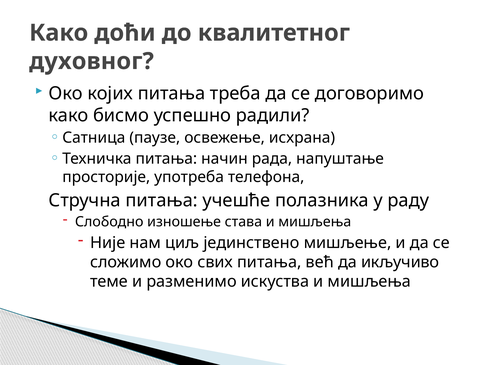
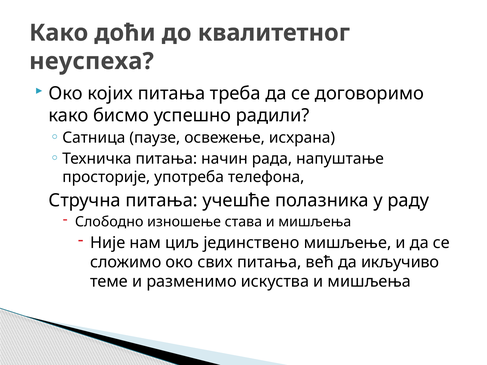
духовног: духовног -> неуспеха (91, 61)
